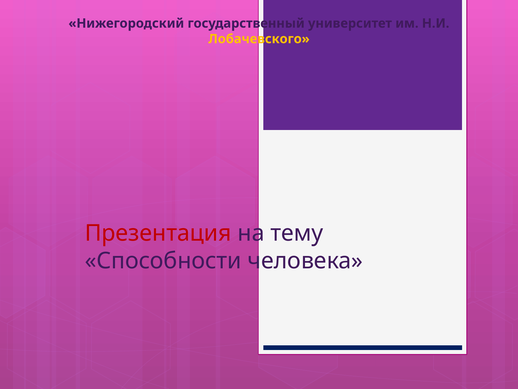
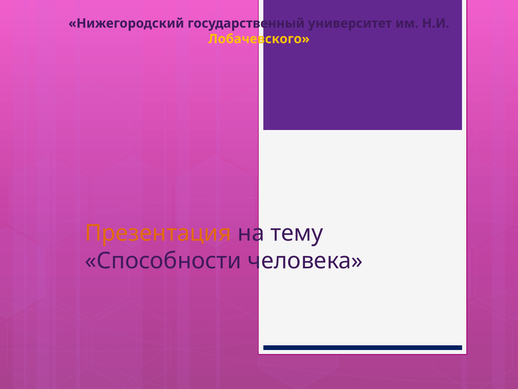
Презентация colour: red -> orange (158, 233)
